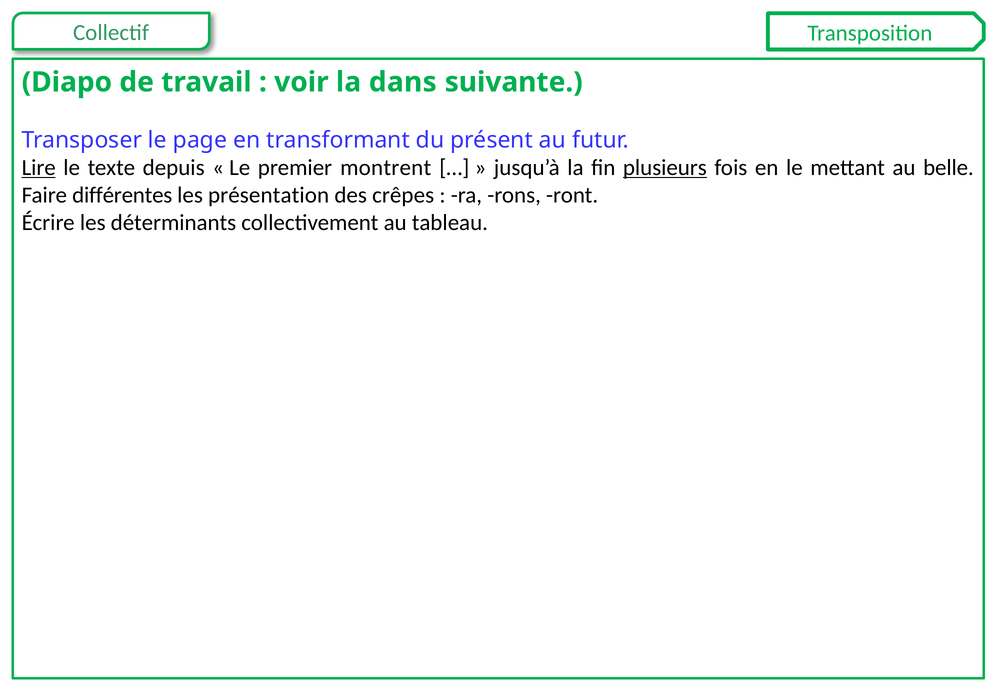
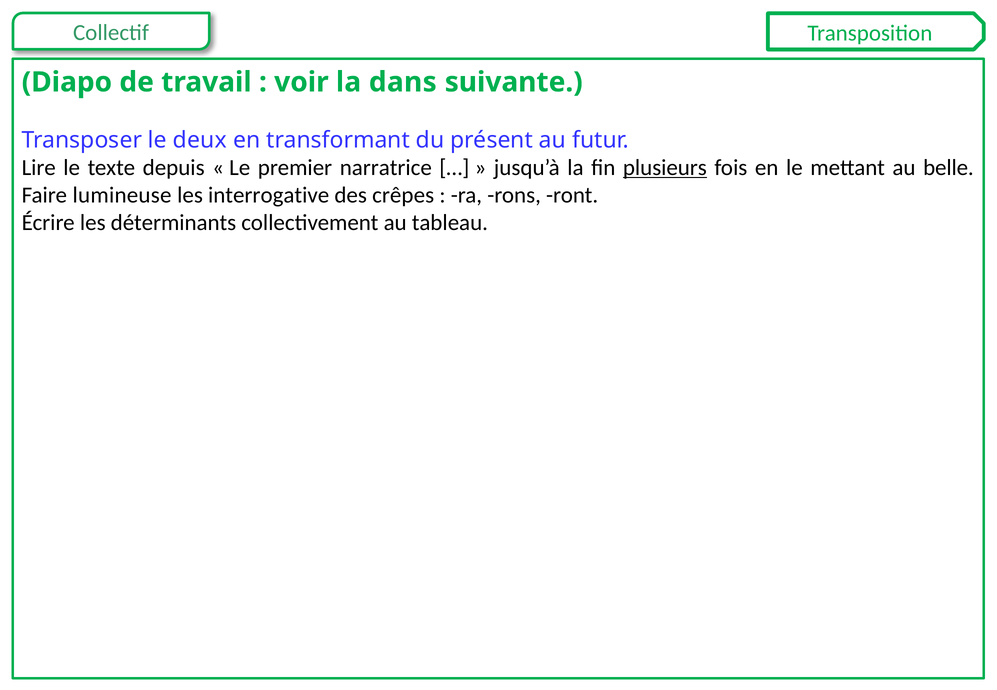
page: page -> deux (200, 140)
Lire underline: present -> none (39, 168)
montrent: montrent -> narratrice (386, 168)
différentes: différentes -> lumineuse (122, 195)
présentation: présentation -> interrogative (269, 195)
